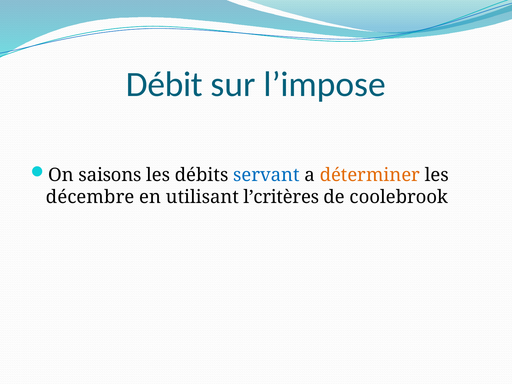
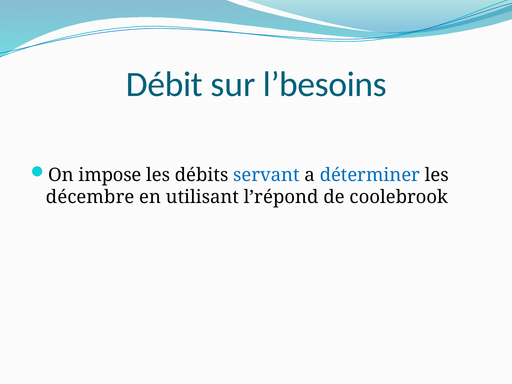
l’impose: l’impose -> l’besoins (325, 85)
saisons: saisons -> impose (110, 175)
déterminer colour: orange -> blue (370, 175)
l’critères: l’critères -> l’répond (281, 197)
